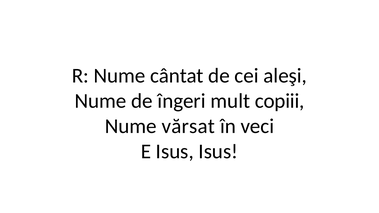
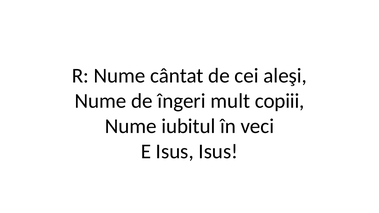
vărsat: vărsat -> iubitul (188, 126)
